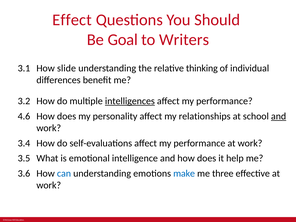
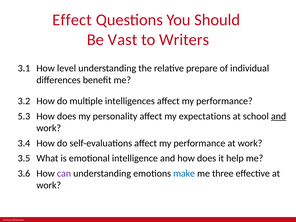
Goal: Goal -> Vast (123, 40)
slide: slide -> level (67, 68)
thinking: thinking -> prepare (202, 68)
intelligences underline: present -> none (130, 101)
4.6: 4.6 -> 5.3 (24, 116)
relationships: relationships -> expectations (205, 116)
can colour: blue -> purple (64, 173)
